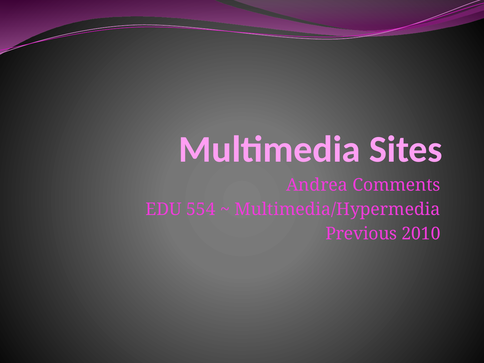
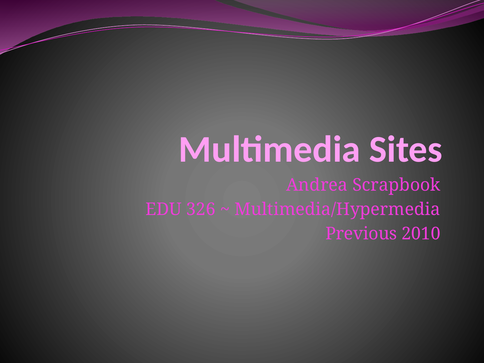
Comments: Comments -> Scrapbook (396, 185)
554: 554 -> 326 (201, 209)
